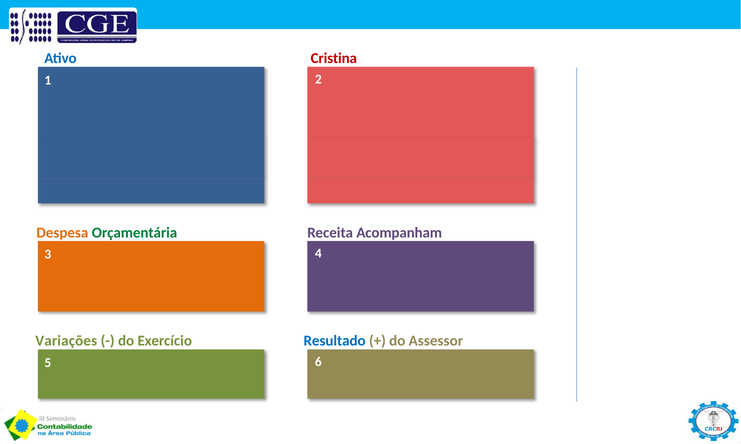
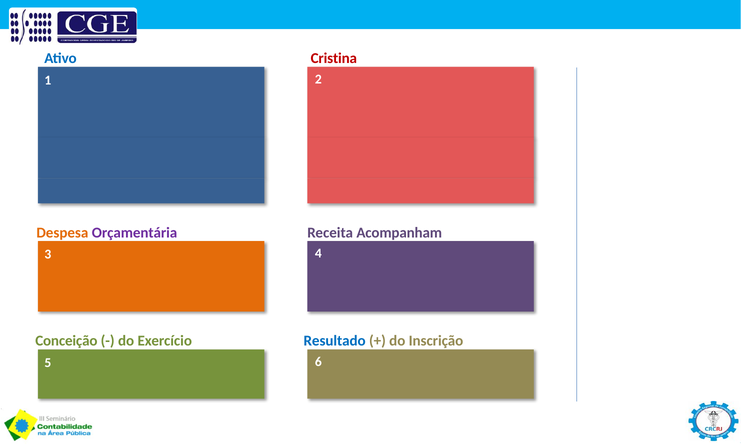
Orçamentária colour: green -> purple (135, 233)
Variações: Variações -> Conceição (66, 341)
Assessor: Assessor -> Inscrição (436, 341)
